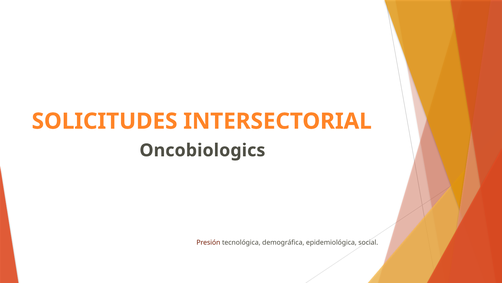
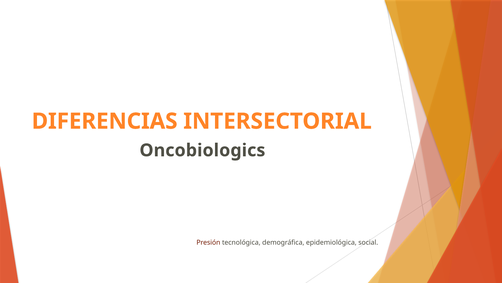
SOLICITUDES: SOLICITUDES -> DIFERENCIAS (105, 121)
